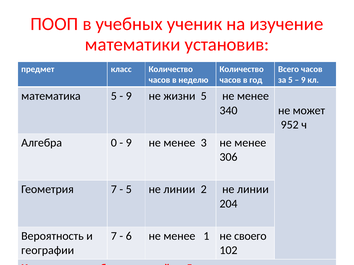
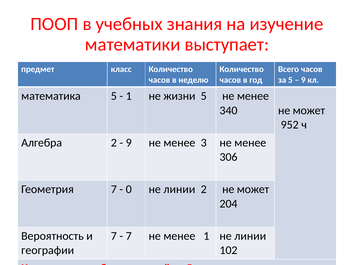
ученик: ученик -> знания (195, 24)
установив: установив -> выступает (227, 45)
9: 9 -> 1 (129, 96)
Алгебра 0: 0 -> 2 (114, 143)
5: 5 -> 0 (129, 190)
2 не линии: линии -> может (253, 190)
6: 6 -> 7 (129, 236)
1 не своего: своего -> линии (250, 236)
